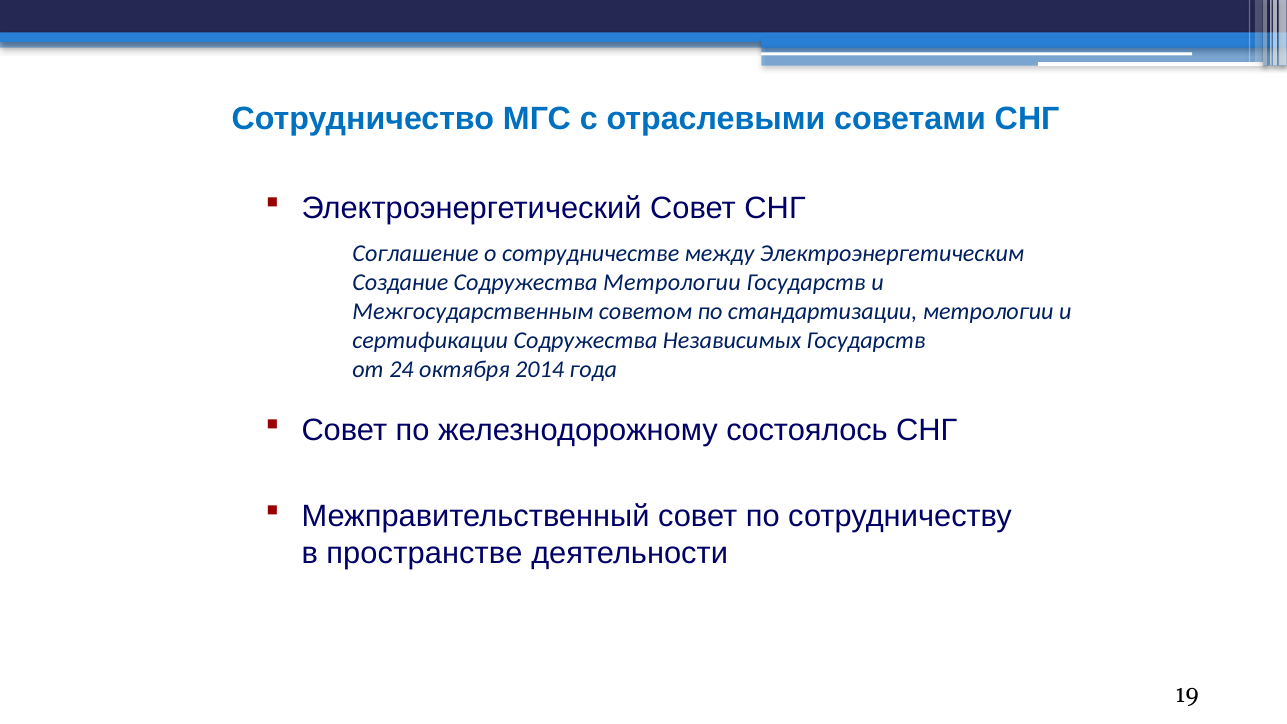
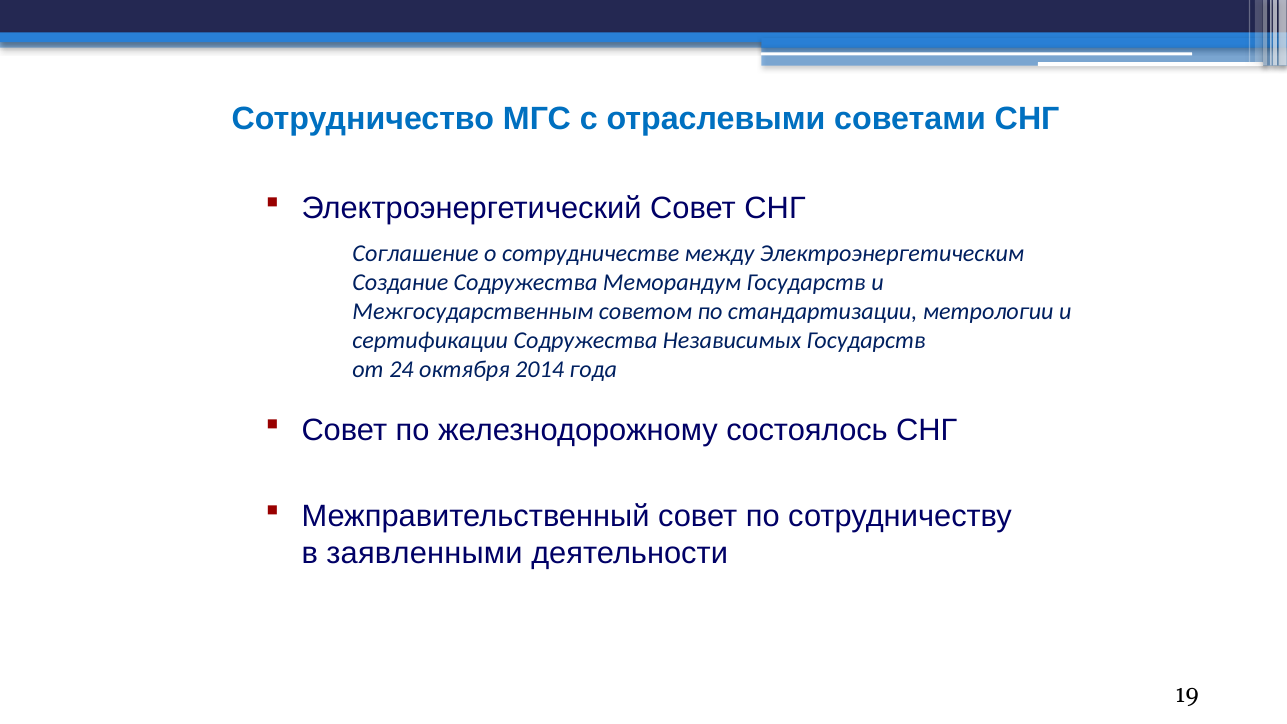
Содружества Метрологии: Метрологии -> Меморандум (672, 283)
пространстве: пространстве -> заявленными (424, 554)
